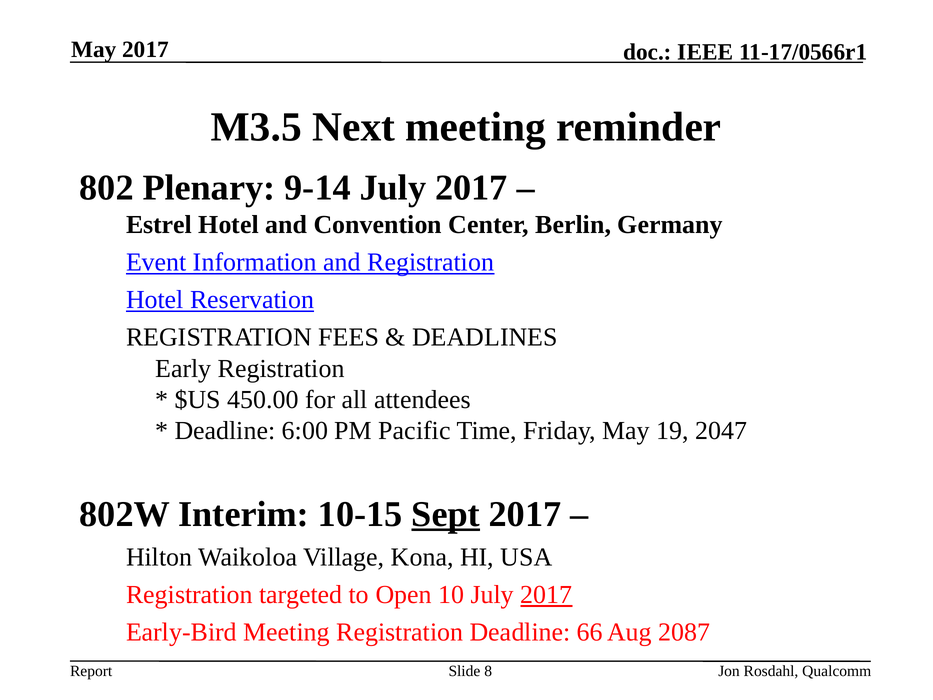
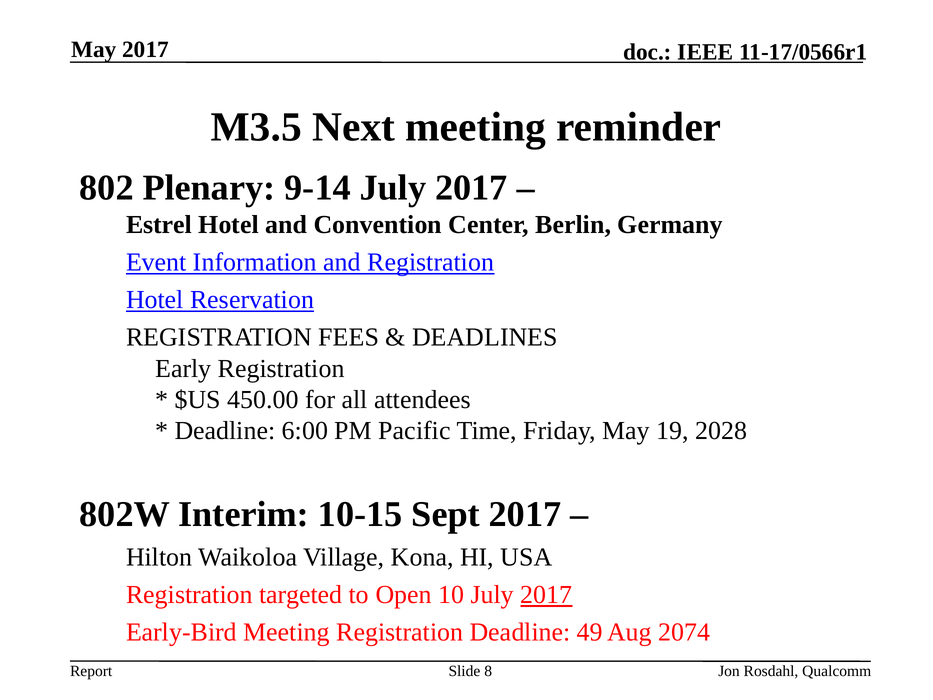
2047: 2047 -> 2028 (721, 431)
Sept underline: present -> none (446, 514)
66: 66 -> 49 (590, 632)
2087: 2087 -> 2074 (684, 632)
